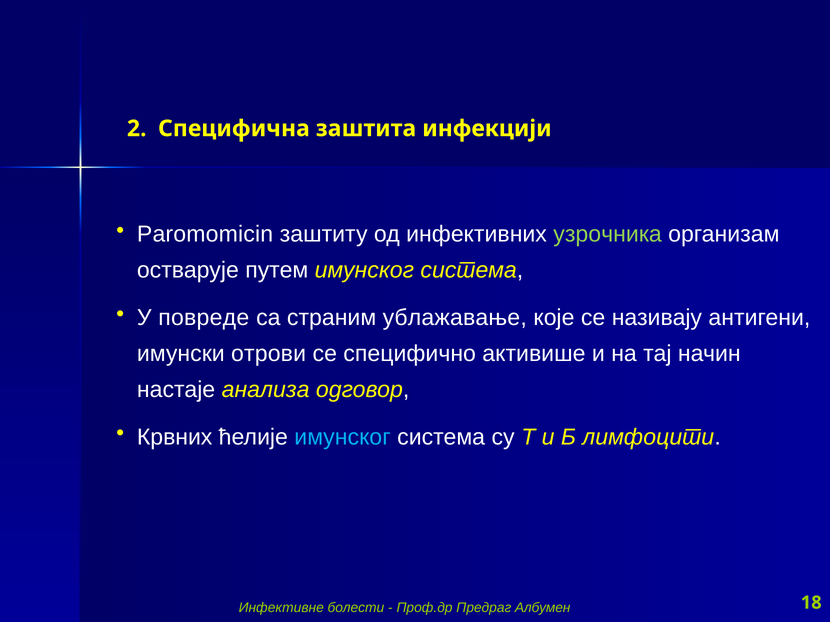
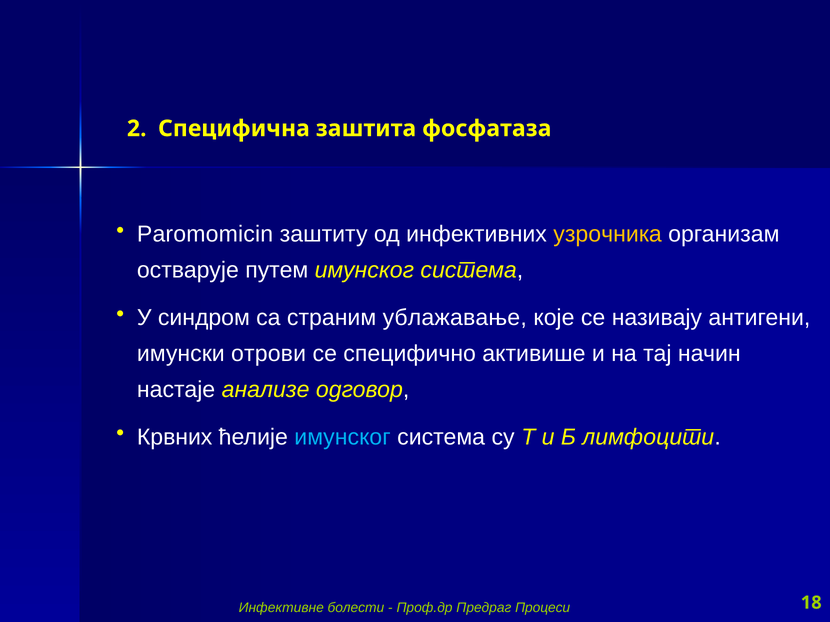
инфекцији: инфекцији -> фосфатаза (487, 129)
узрочника colour: light green -> yellow (608, 234)
повреде: повреде -> синдром (204, 318)
анализа: анализа -> анализе (266, 390)
Албумен: Албумен -> Процеси (543, 608)
